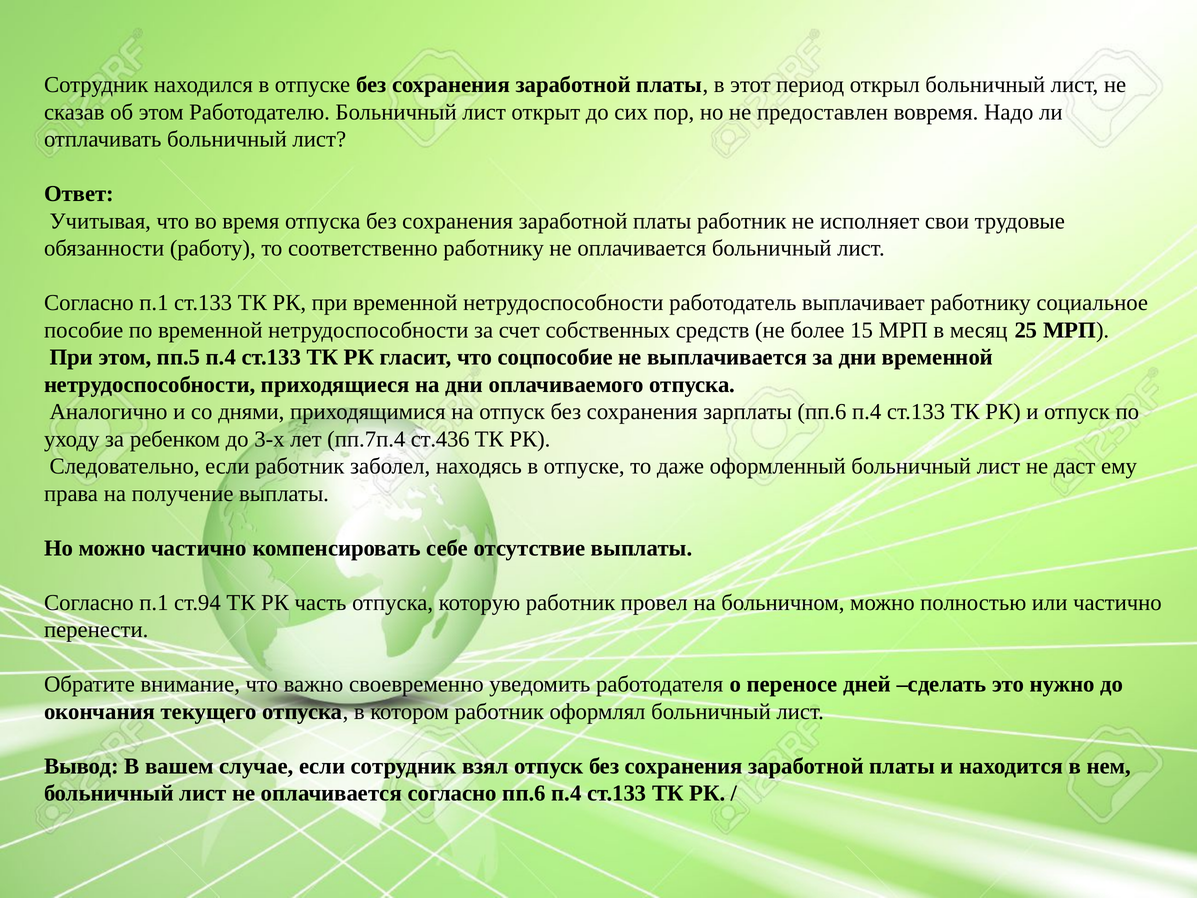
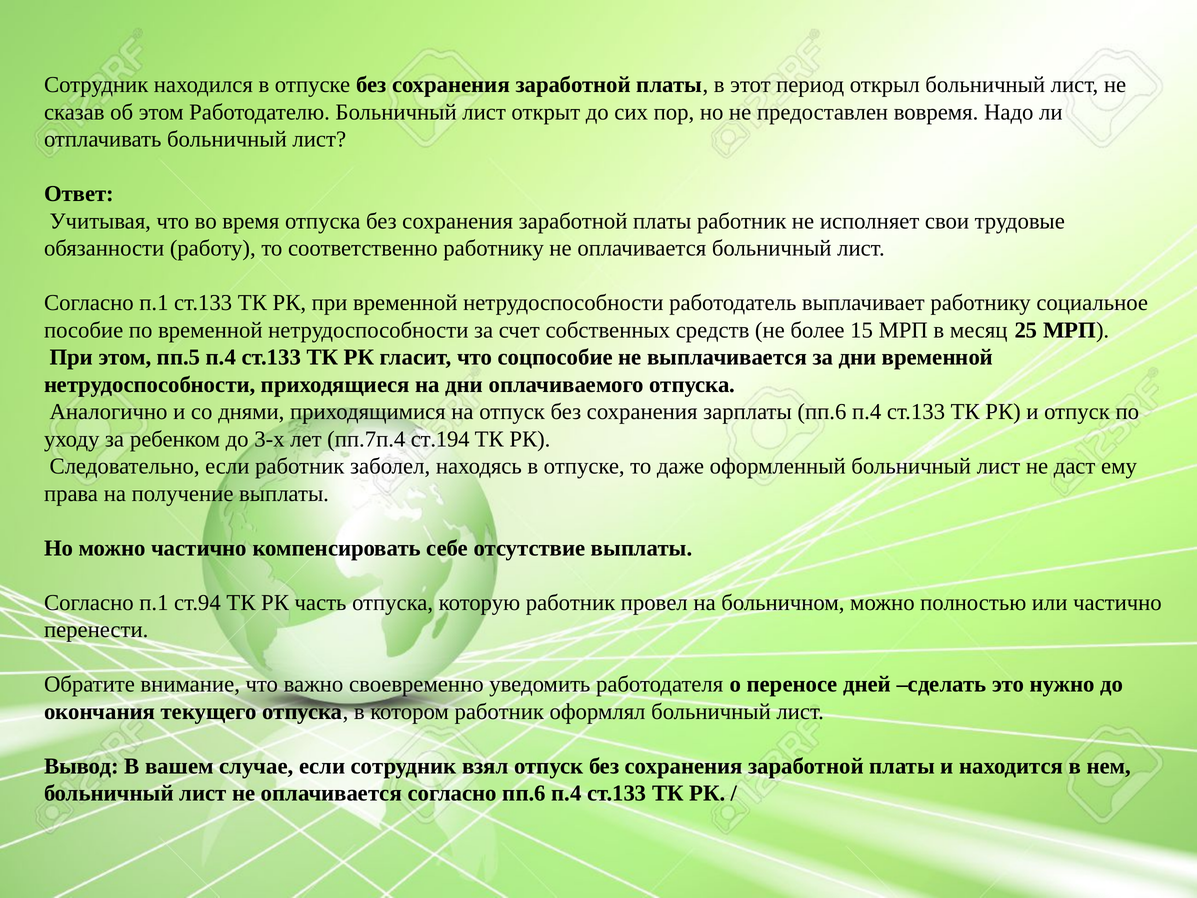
ст.436: ст.436 -> ст.194 (440, 439)
